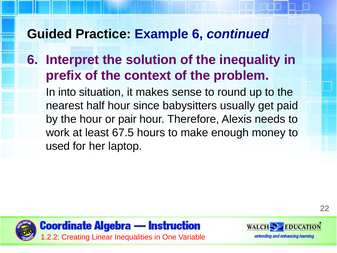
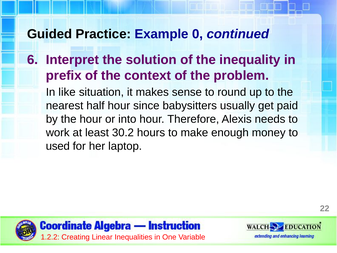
Example 6: 6 -> 0 (197, 34)
into: into -> like (67, 92)
pair: pair -> into (127, 119)
67.5: 67.5 -> 30.2 (123, 133)
